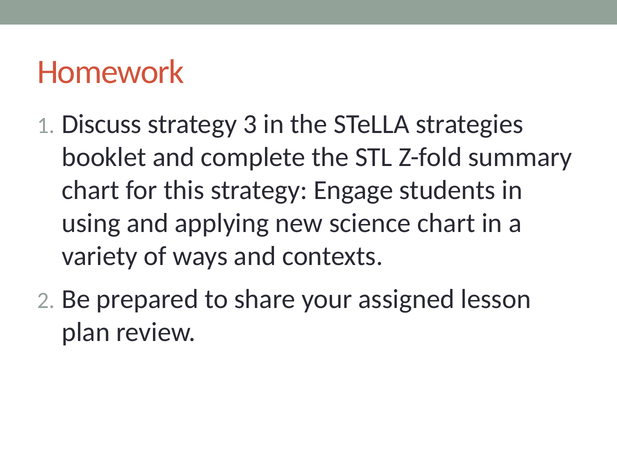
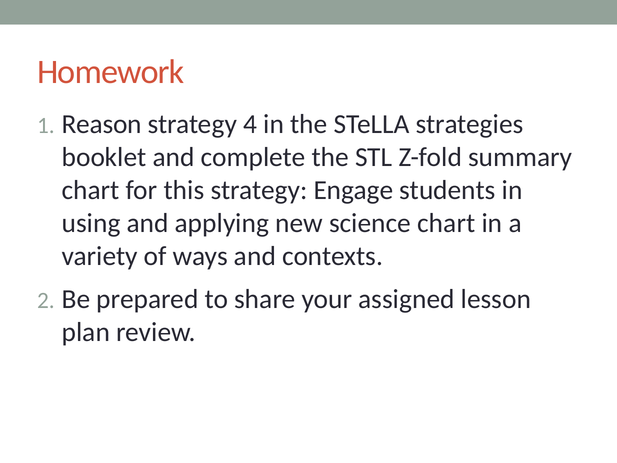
Discuss: Discuss -> Reason (102, 124)
3: 3 -> 4 (250, 124)
